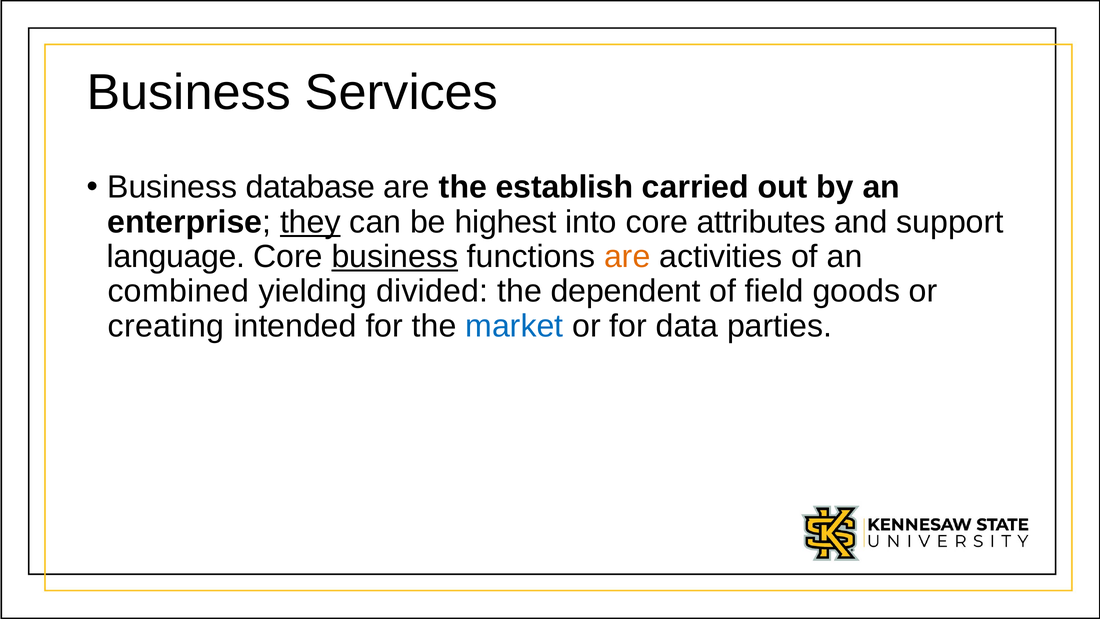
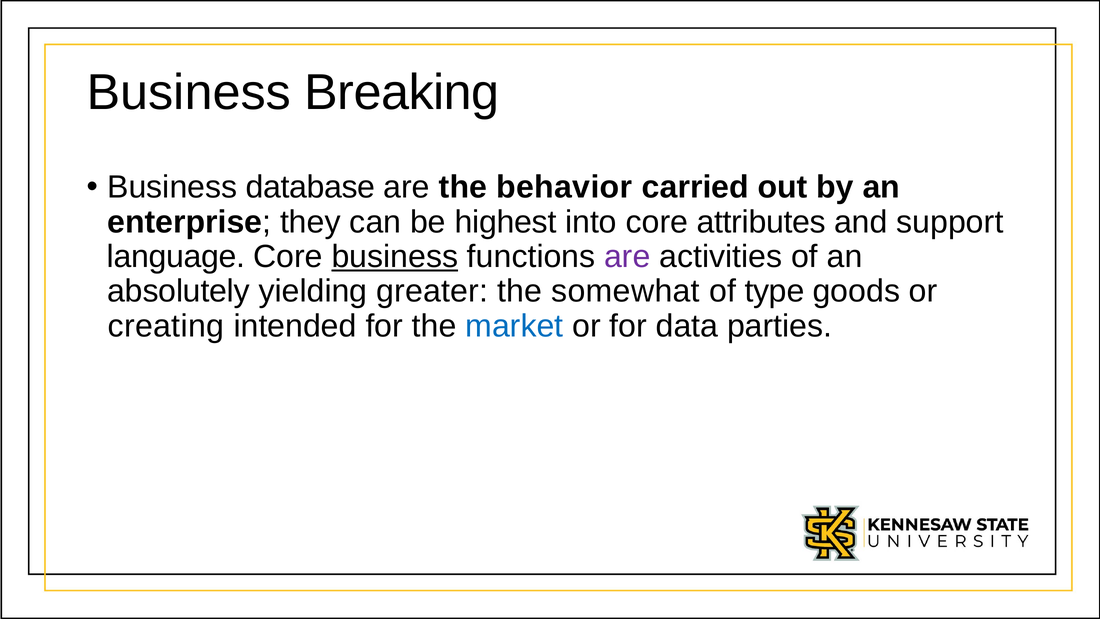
Services: Services -> Breaking (402, 92)
establish: establish -> behavior (564, 187)
they underline: present -> none (310, 222)
are colour: orange -> purple (627, 257)
combined: combined -> absolutely (179, 291)
divided: divided -> greater (432, 291)
dependent: dependent -> somewhat (626, 291)
field: field -> type (775, 291)
